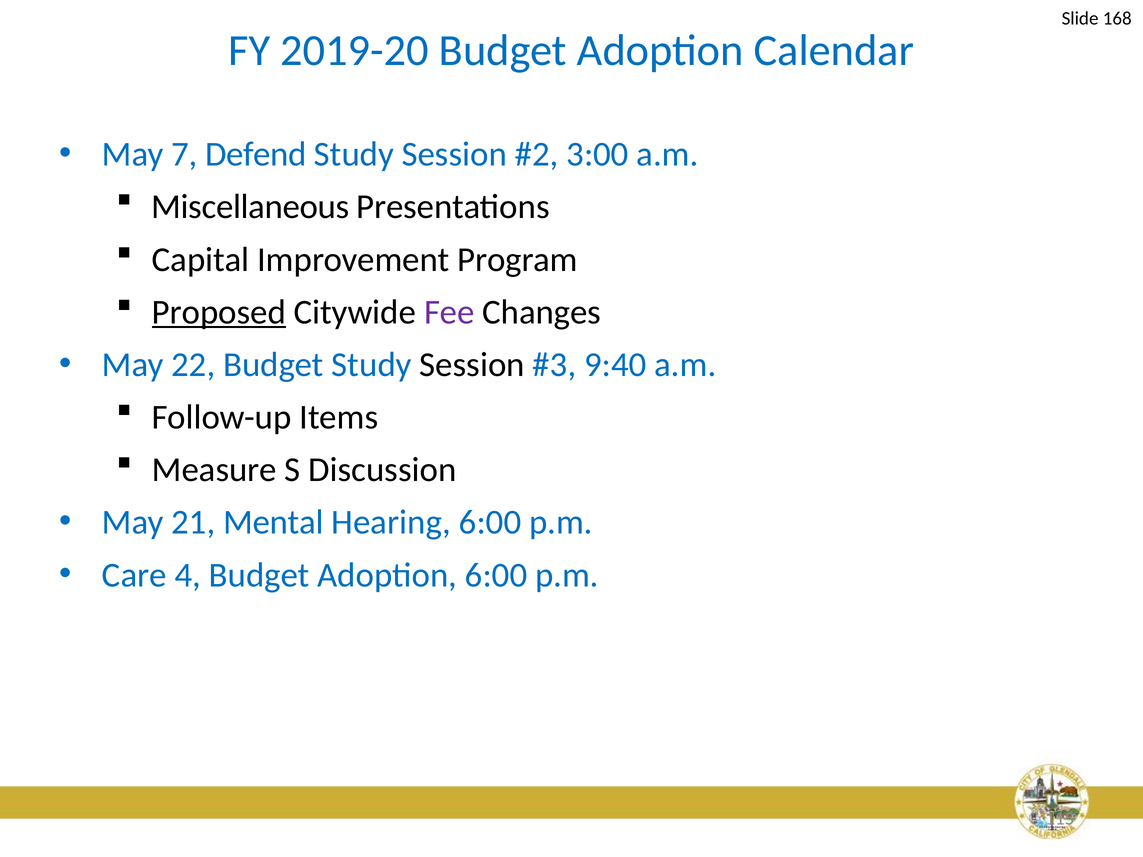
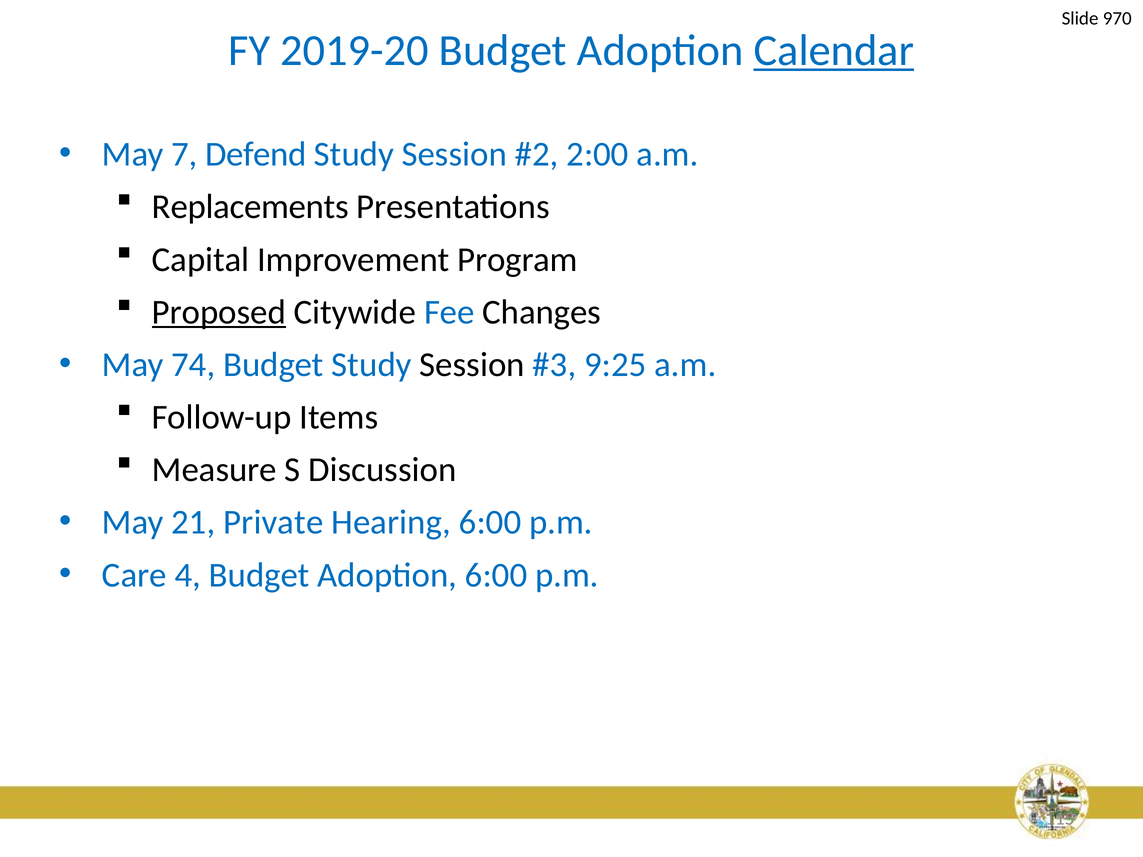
168: 168 -> 970 (1117, 18)
Calendar underline: none -> present (834, 51)
3:00: 3:00 -> 2:00 (598, 154)
Miscellaneous: Miscellaneous -> Replacements (250, 207)
Fee colour: purple -> blue (449, 312)
22: 22 -> 74 (193, 365)
9:40: 9:40 -> 9:25 (615, 365)
Mental: Mental -> Private (273, 523)
